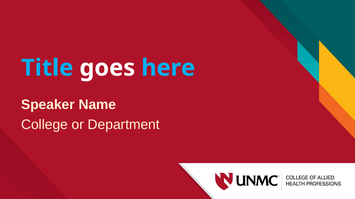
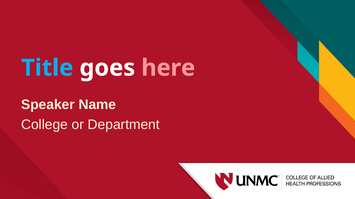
here colour: light blue -> pink (168, 68)
